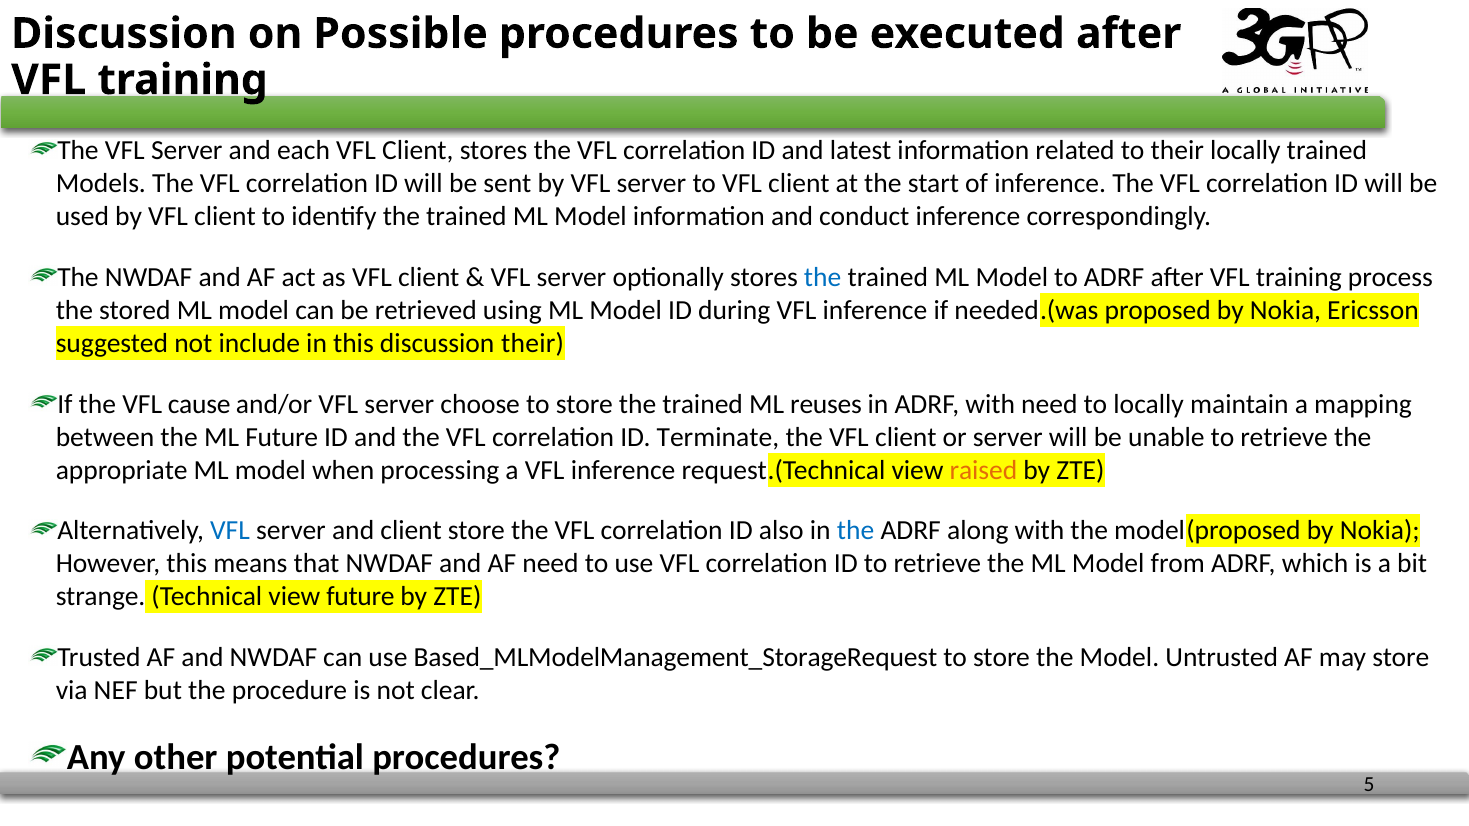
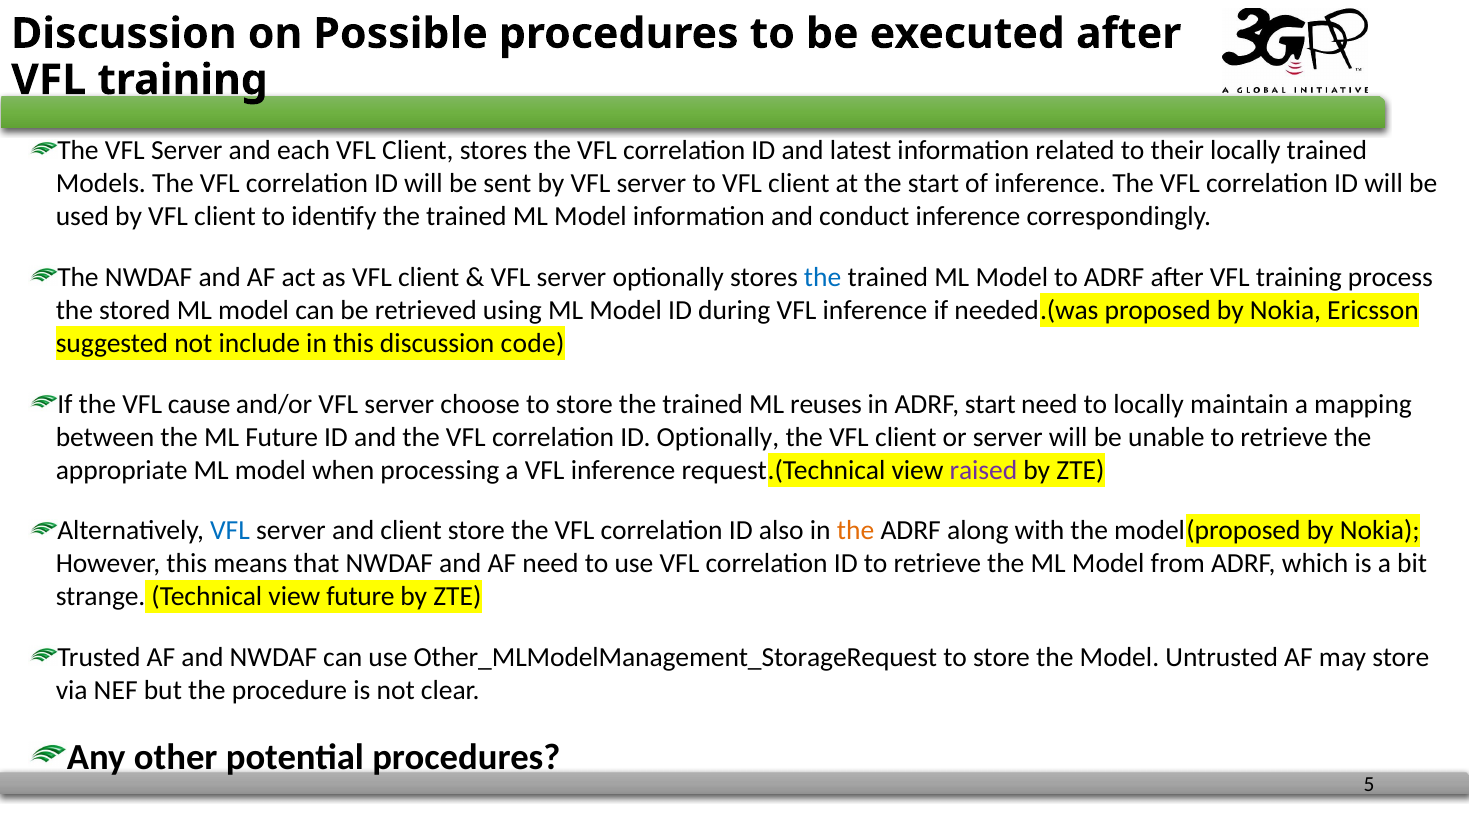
discussion their: their -> code (533, 344)
ADRF with: with -> start (990, 404)
ID Terminate: Terminate -> Optionally (718, 437)
raised colour: orange -> purple (983, 470)
the colour: blue -> orange (856, 531)
Based_MLModelManagement_StorageRequest: Based_MLModelManagement_StorageRequest -> Other_MLModelManagement_StorageRequest (675, 658)
